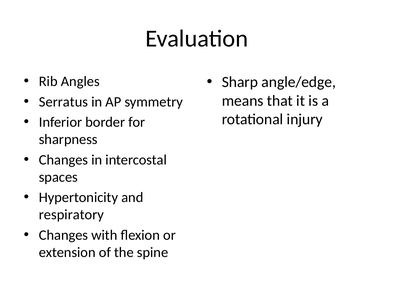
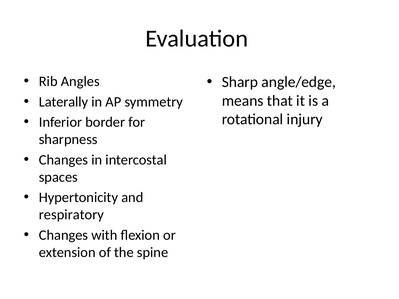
Serratus: Serratus -> Laterally (64, 102)
